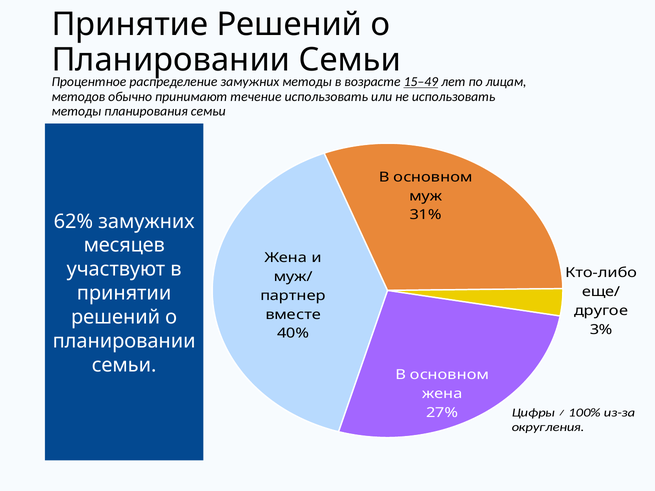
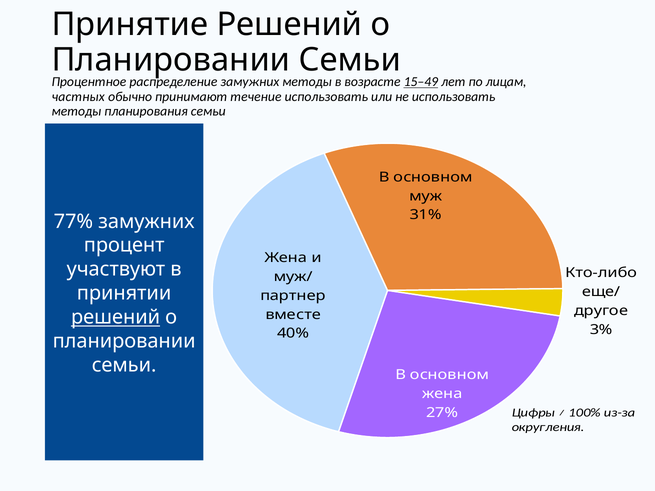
методов: методов -> частных (78, 97)
62%: 62% -> 77% (73, 222)
месяцев: месяцев -> процент (124, 246)
решений underline: none -> present (116, 317)
